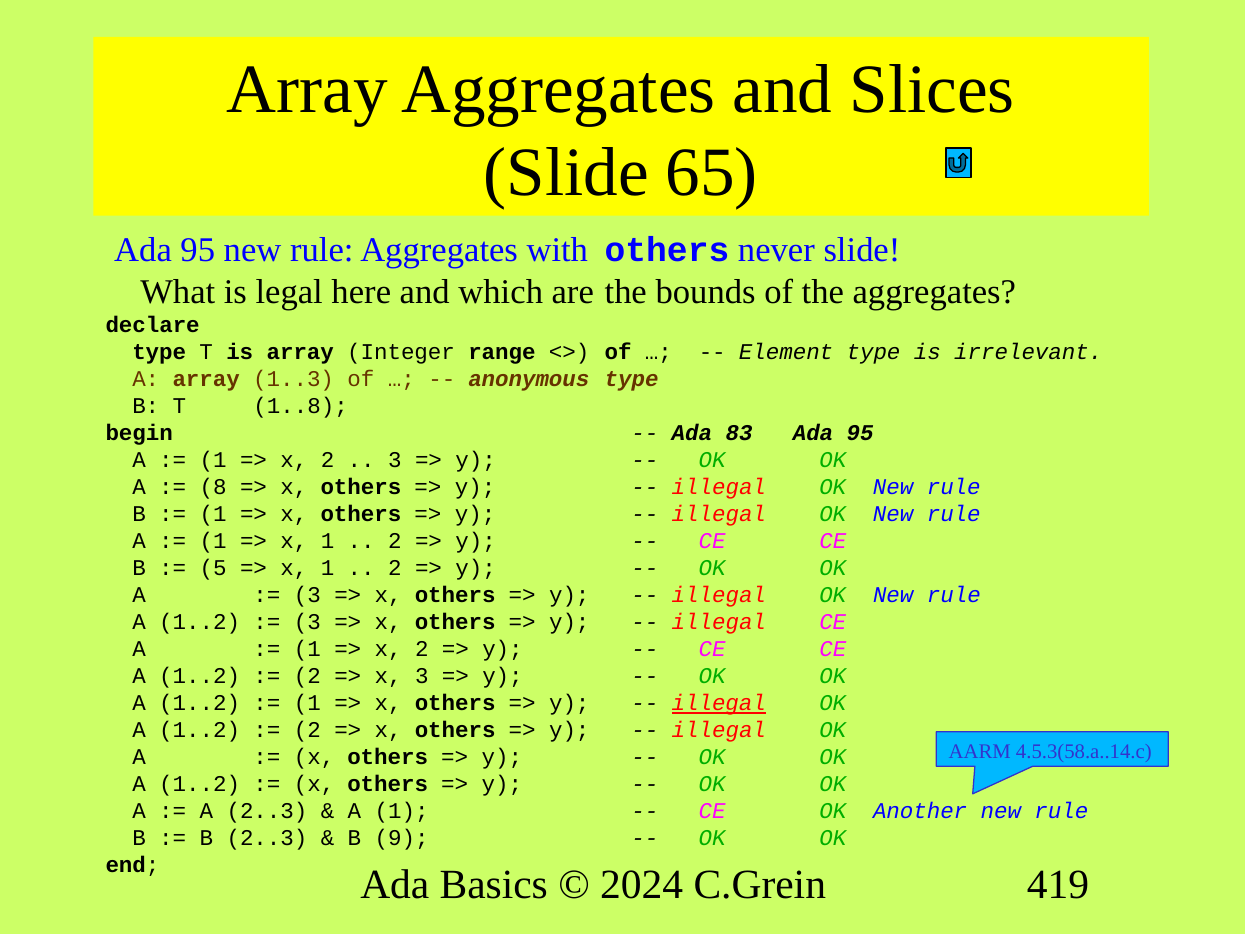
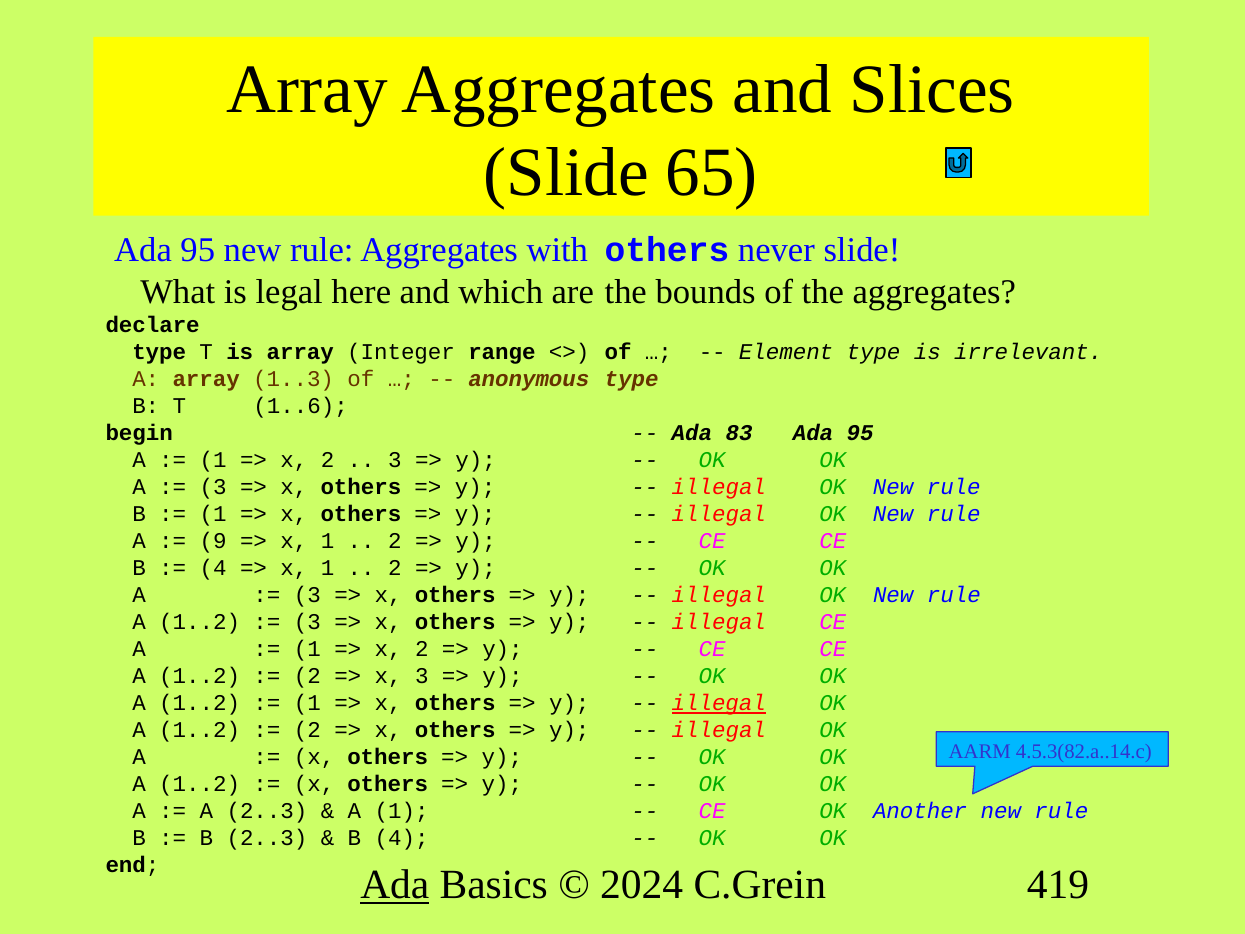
1..8: 1..8 -> 1..6 (301, 406)
8: 8 -> 3 (213, 487)
1: 1 -> 9 (213, 541)
5: 5 -> 4 (213, 568)
4.5.3(58.a..14.c: 4.5.3(58.a..14.c -> 4.5.3(82.a..14.c (1084, 752)
B 9: 9 -> 4 (402, 838)
Ada underline: none -> present (395, 885)
